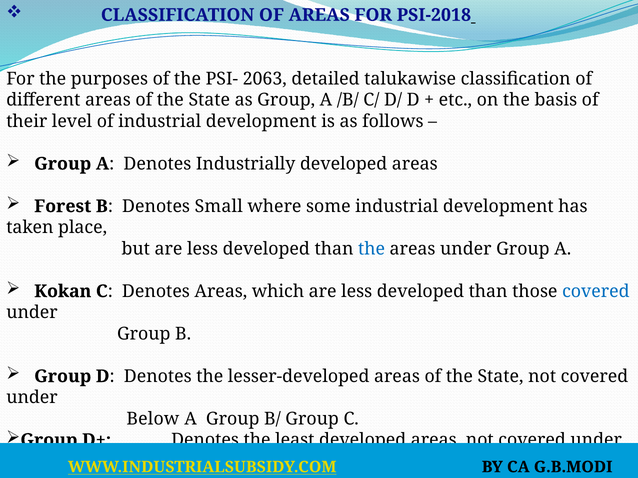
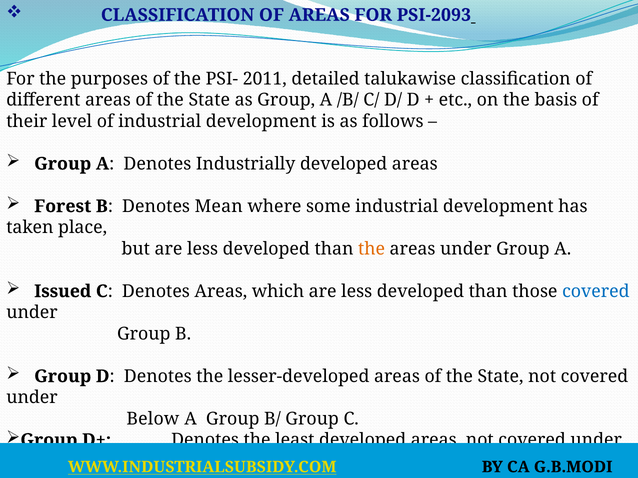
PSI-2018: PSI-2018 -> PSI-2093 (434, 15)
2063: 2063 -> 2011 (265, 79)
Small: Small -> Mean (219, 206)
the colour: blue -> orange (372, 249)
Kokan: Kokan -> Issued (63, 292)
